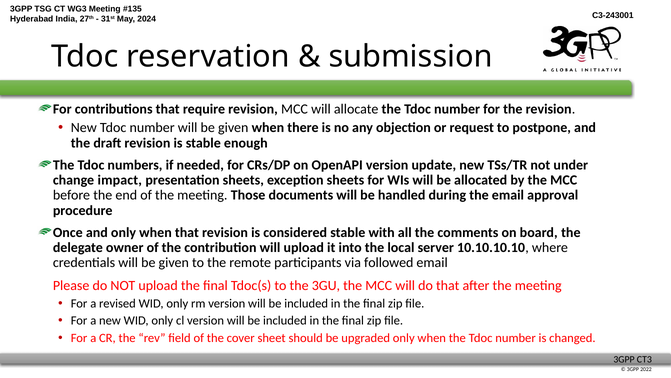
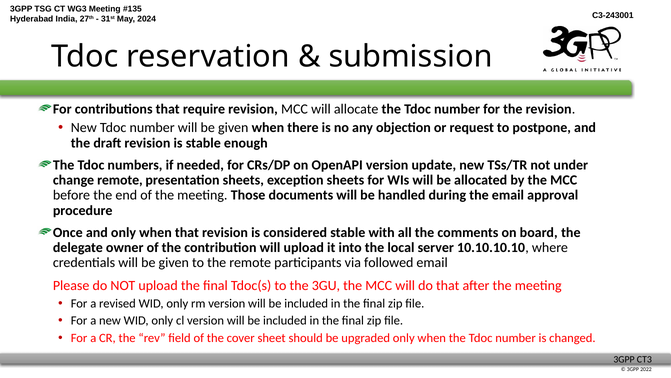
change impact: impact -> remote (120, 180)
